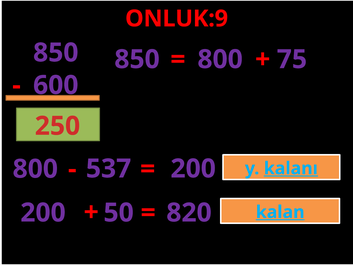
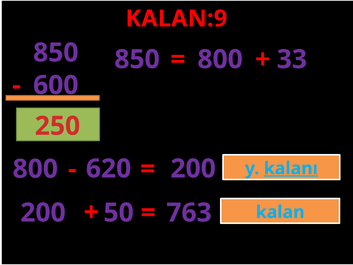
ONLUK:9: ONLUK:9 -> KALAN:9 (176, 19)
75: 75 -> 33 (292, 59)
537: 537 -> 620 (109, 169)
820: 820 -> 763 (189, 213)
kalan underline: present -> none (280, 212)
